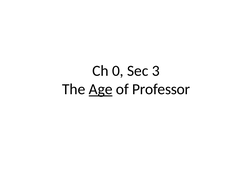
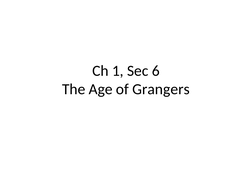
0: 0 -> 1 (118, 71)
3: 3 -> 6 (156, 71)
Age underline: present -> none (101, 89)
Professor: Professor -> Grangers (161, 89)
